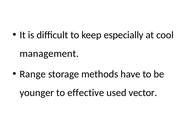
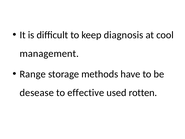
especially: especially -> diagnosis (124, 35)
younger: younger -> desease (37, 92)
vector: vector -> rotten (143, 92)
